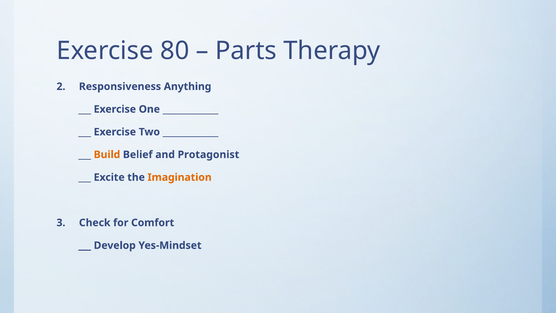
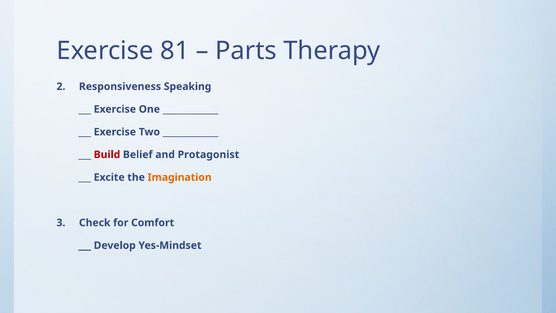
80: 80 -> 81 (175, 51)
Anything: Anything -> Speaking (188, 86)
Build colour: orange -> red (107, 155)
